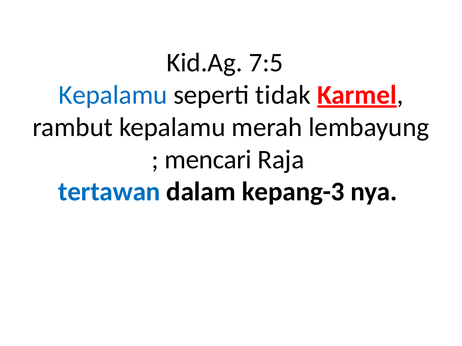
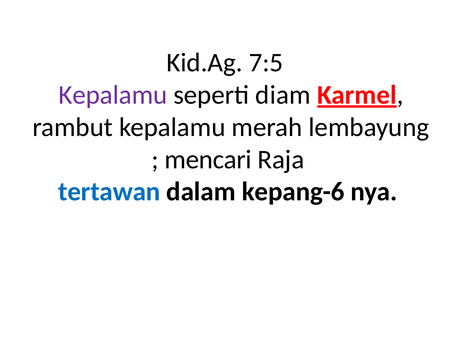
Kepalamu colour: blue -> purple (113, 95)
tidak: tidak -> diam (283, 95)
kepang-3: kepang-3 -> kepang-6 (293, 192)
